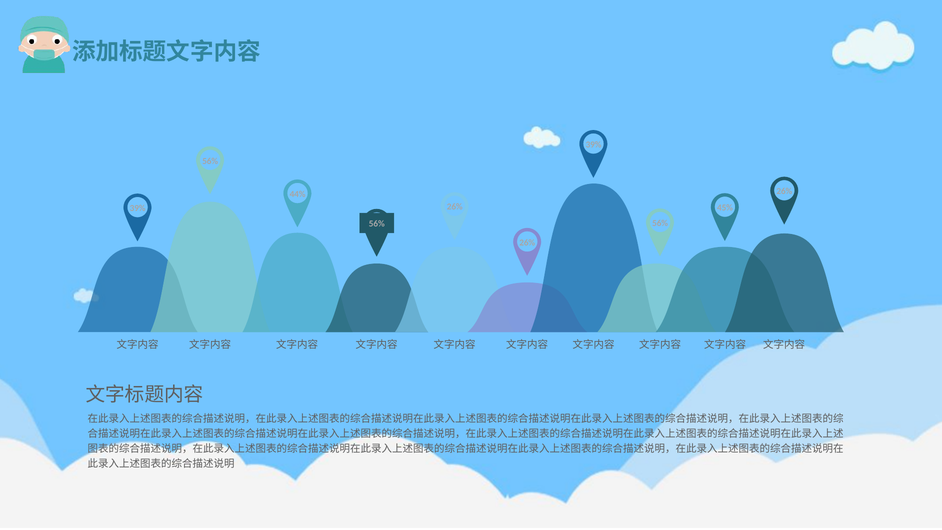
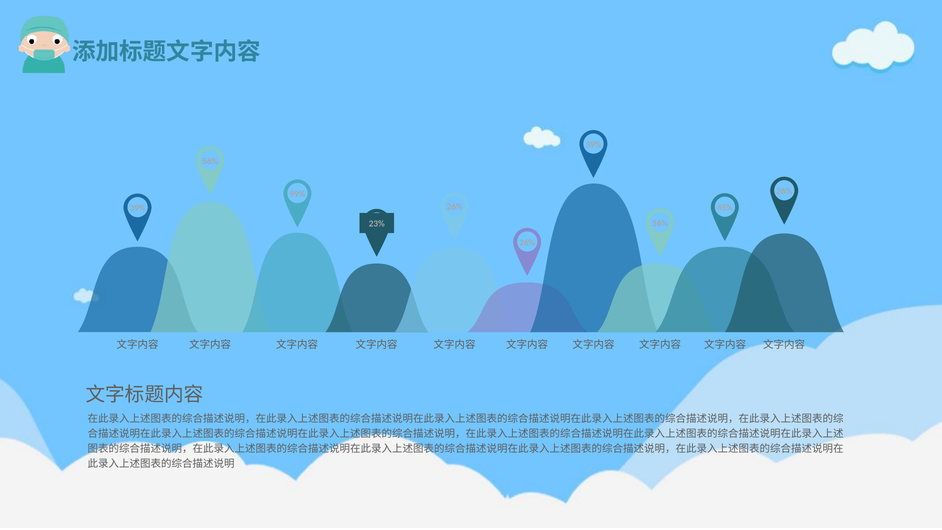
44%: 44% -> 99% (298, 194)
56%: 56% -> 23% (377, 224)
